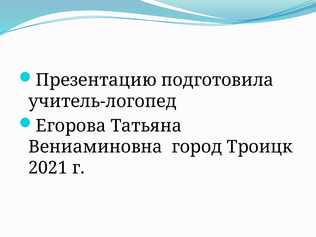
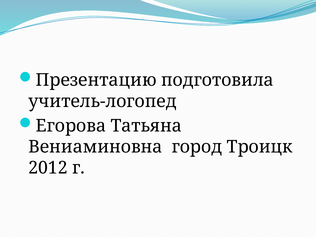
2021: 2021 -> 2012 (48, 168)
